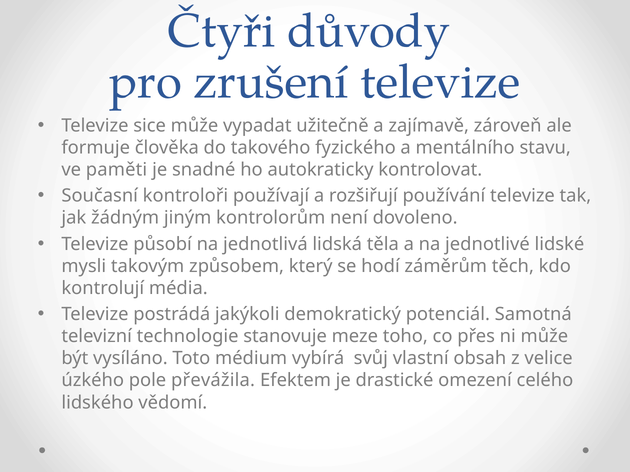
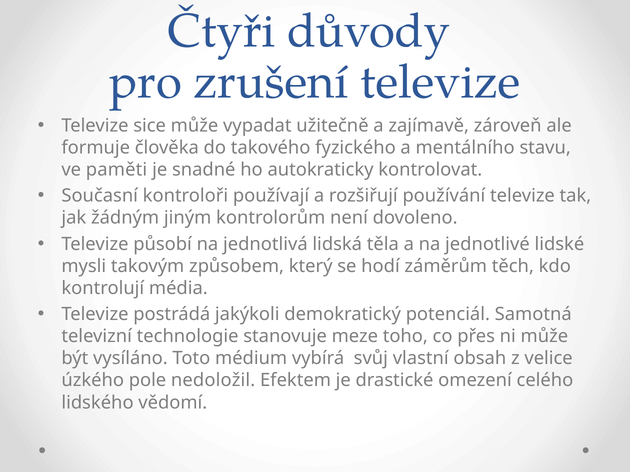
převážila: převážila -> nedoložil (213, 381)
